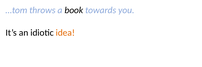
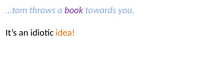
book colour: black -> purple (74, 10)
